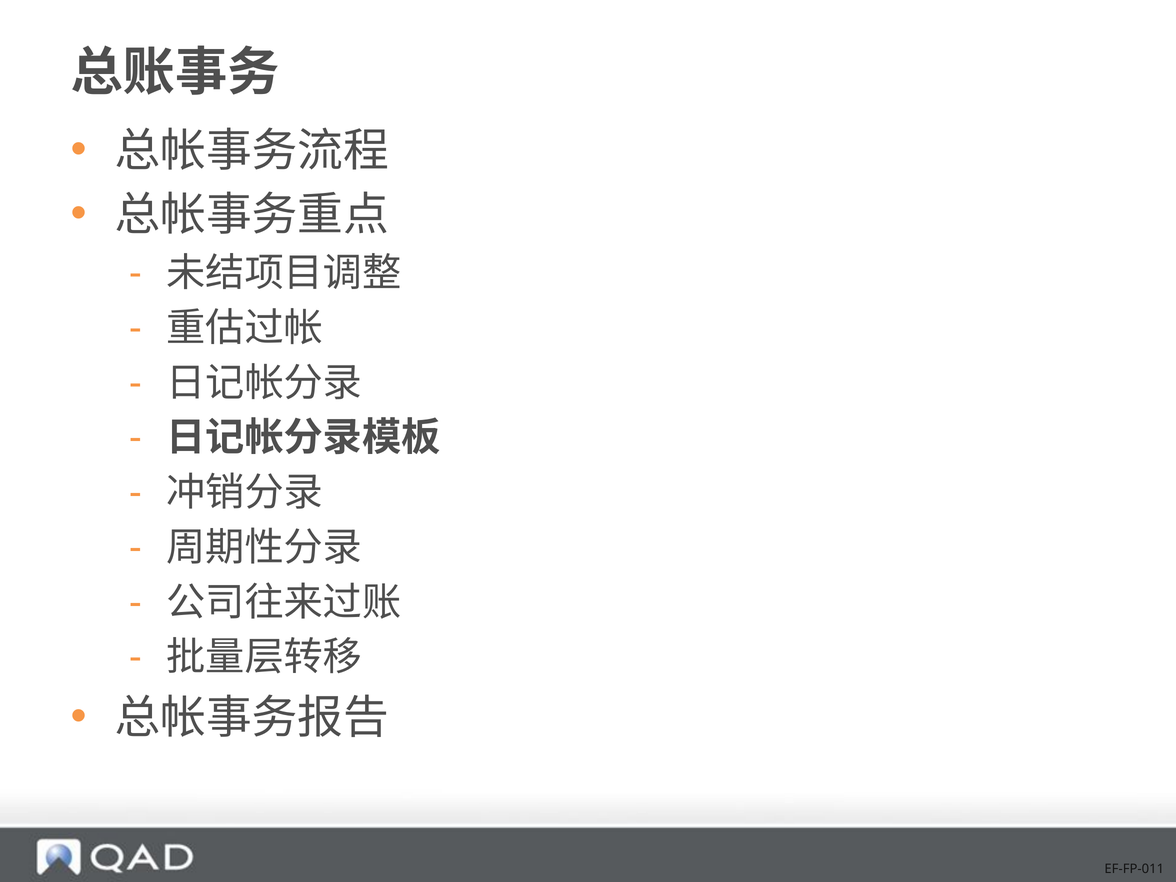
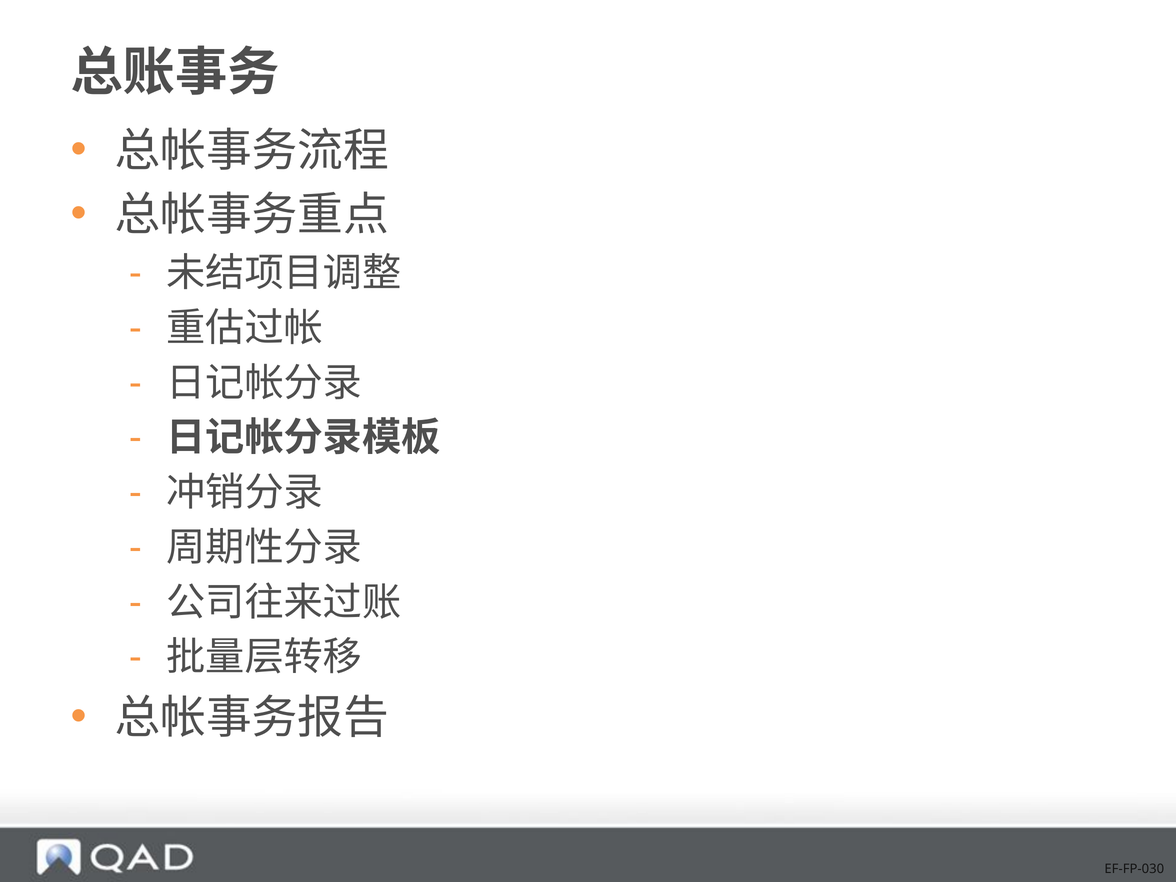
EF-FP-011: EF-FP-011 -> EF-FP-030 (1134, 869)
